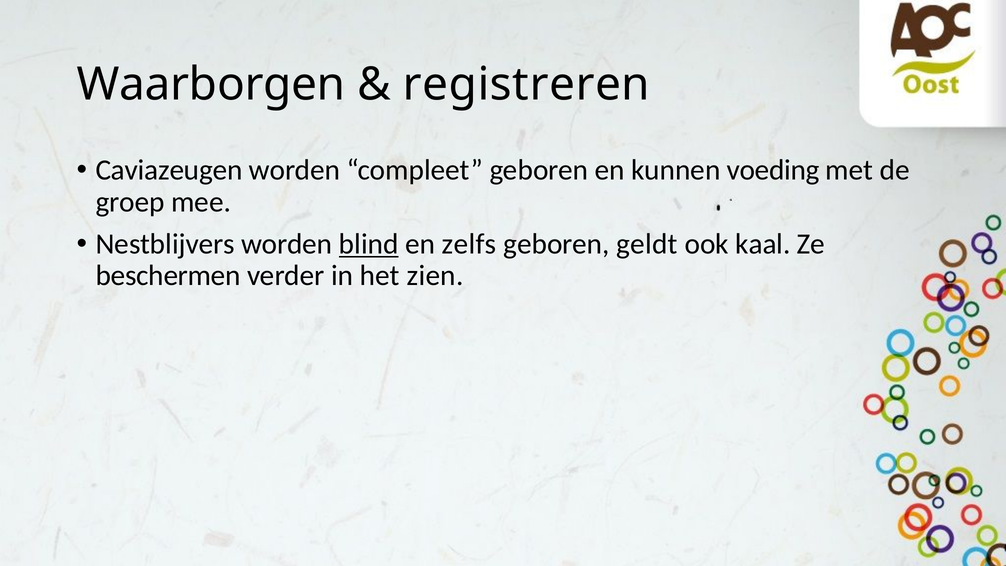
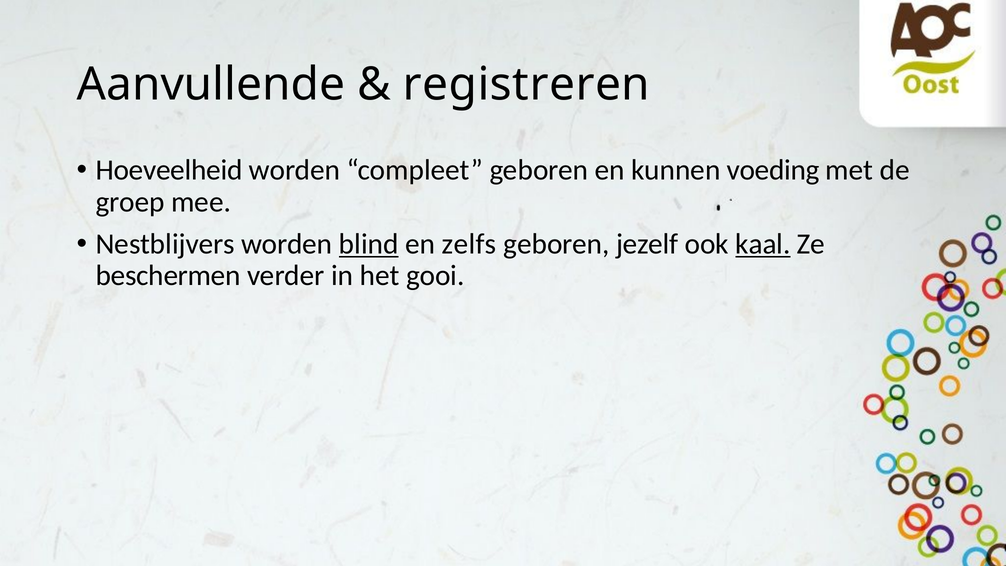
Waarborgen: Waarborgen -> Aanvullende (211, 85)
Caviazeugen: Caviazeugen -> Hoeveelheid (169, 170)
geldt: geldt -> jezelf (647, 244)
kaal underline: none -> present (763, 244)
zien: zien -> gooi (435, 276)
